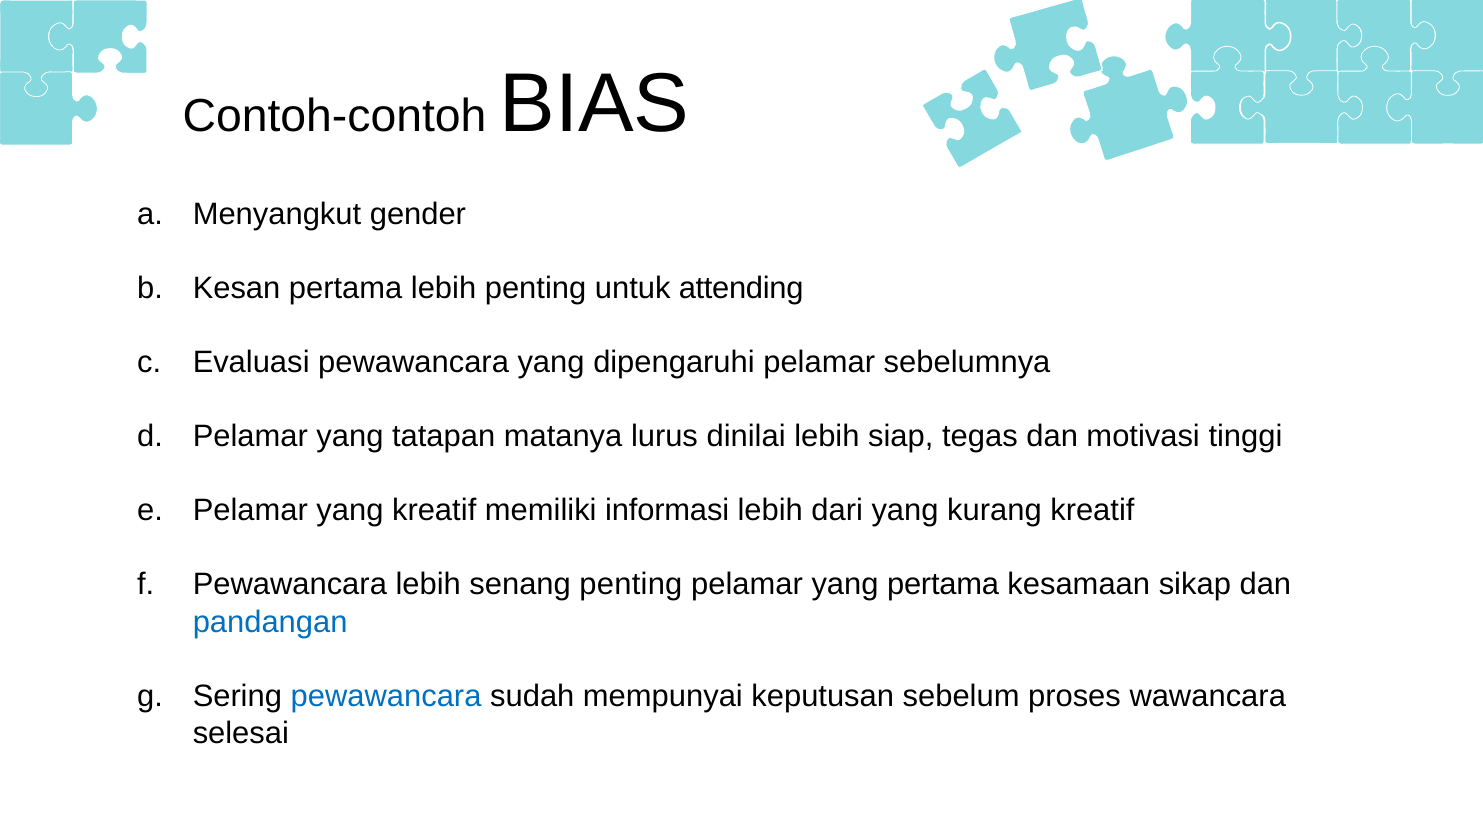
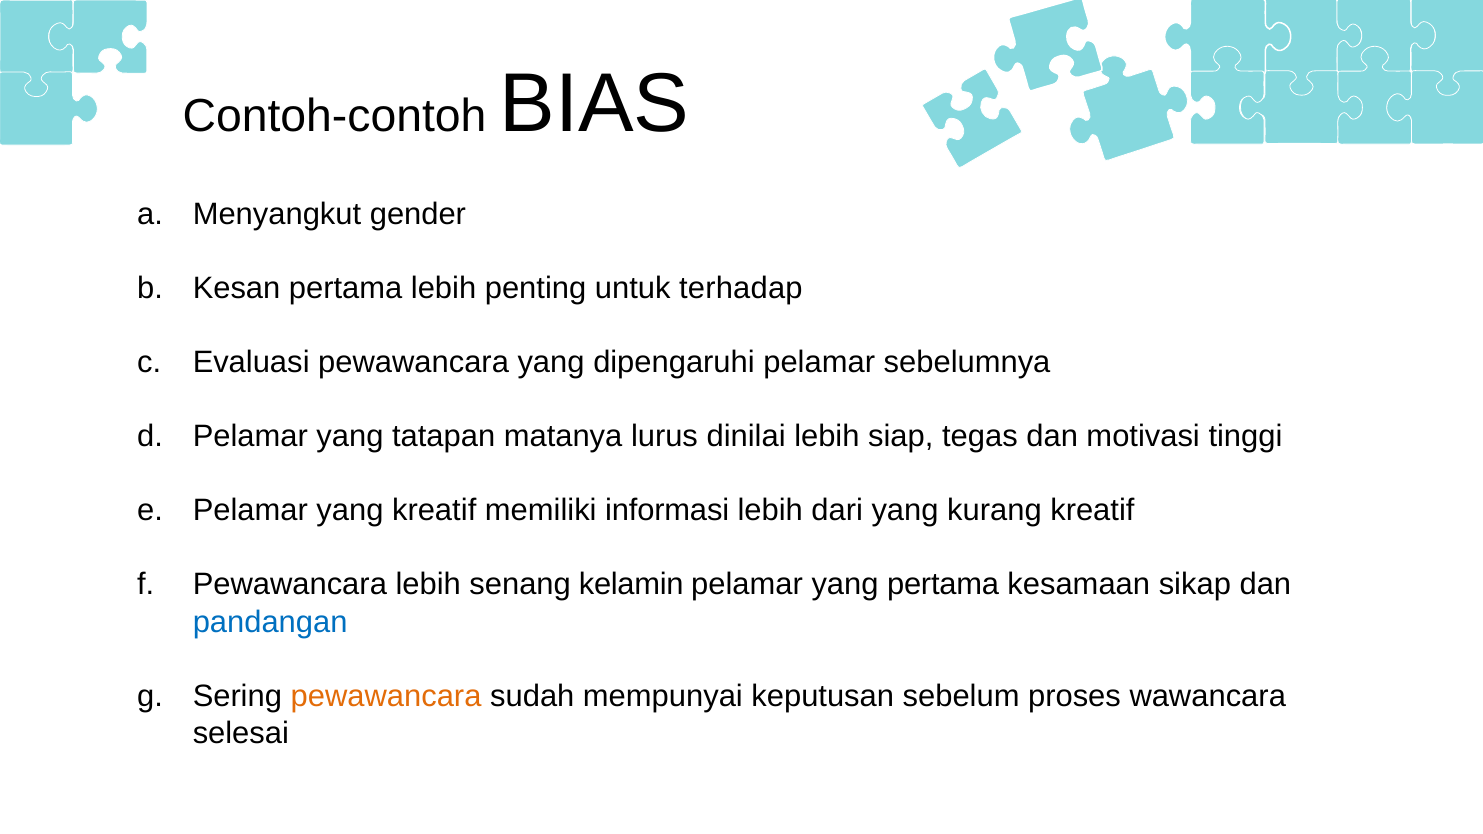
attending: attending -> terhadap (741, 288)
senang penting: penting -> kelamin (631, 585)
pewawancara colour: blue -> orange (386, 696)
